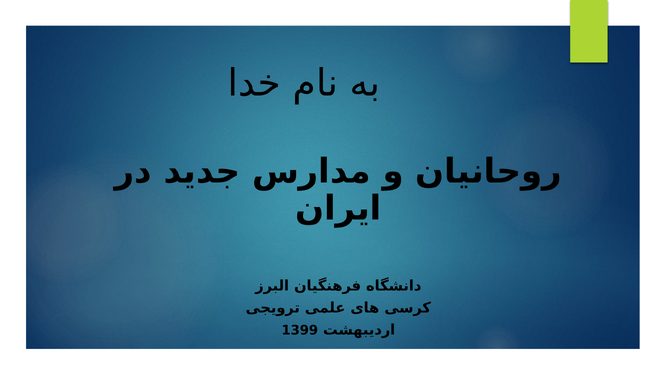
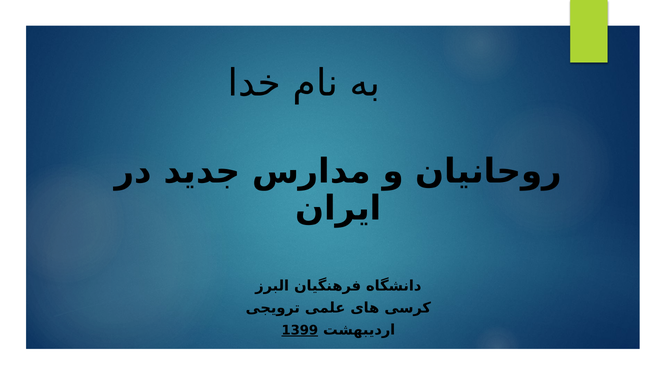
1399 underline: none -> present (300, 330)
